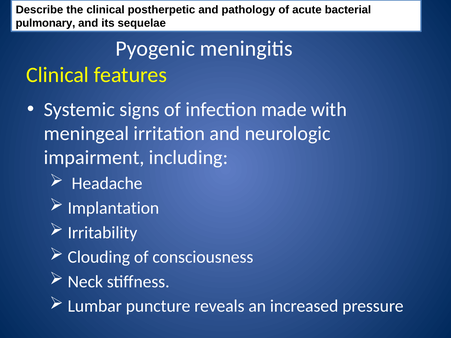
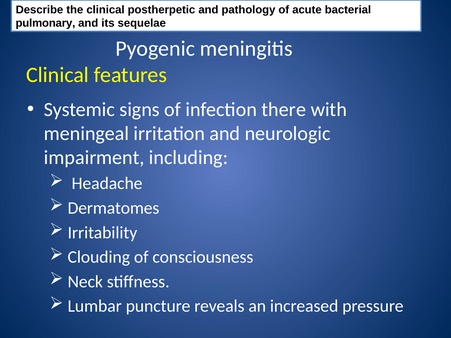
made: made -> there (284, 110)
Implantation: Implantation -> Dermatomes (113, 208)
